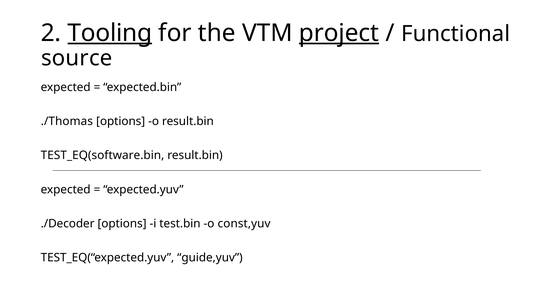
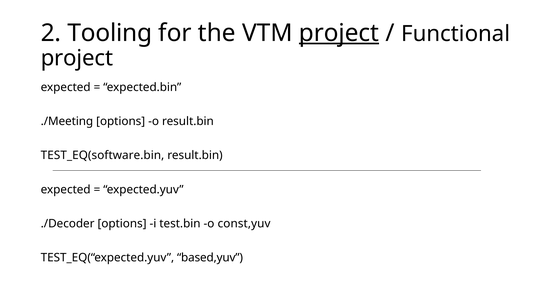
Tooling underline: present -> none (110, 33)
source: source -> project (77, 58)
./Thomas: ./Thomas -> ./Meeting (67, 121)
guide,yuv: guide,yuv -> based,yuv (210, 257)
